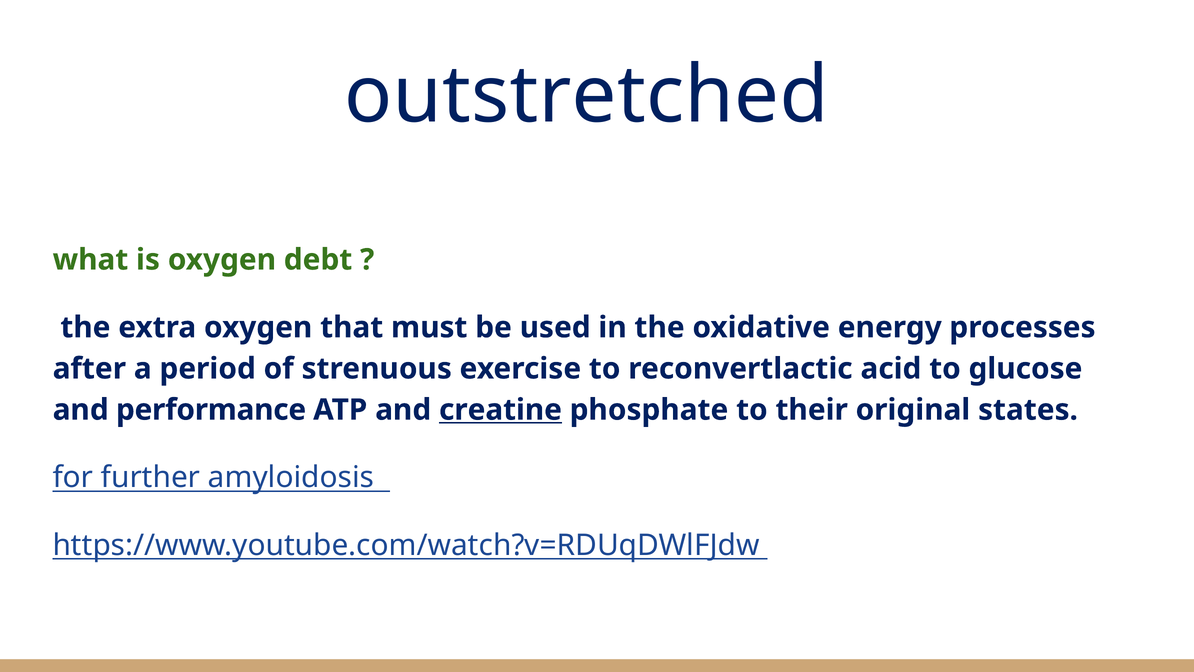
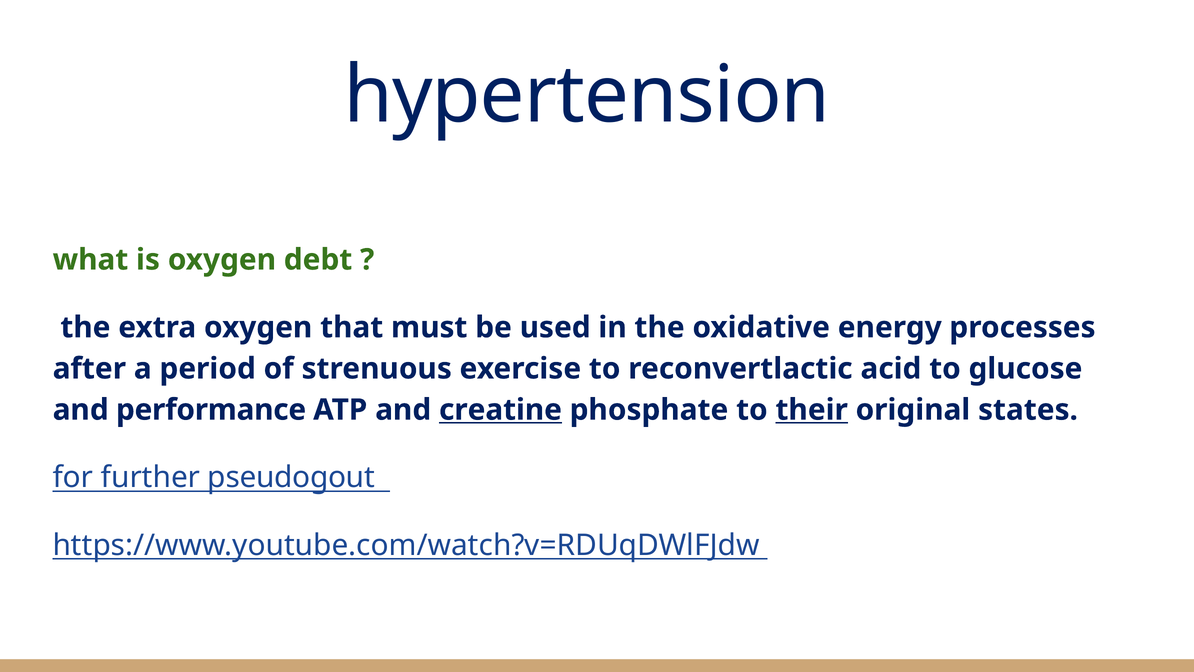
outstretched: outstretched -> hypertension (587, 96)
their underline: none -> present (812, 410)
amyloidosis: amyloidosis -> pseudogout (291, 477)
